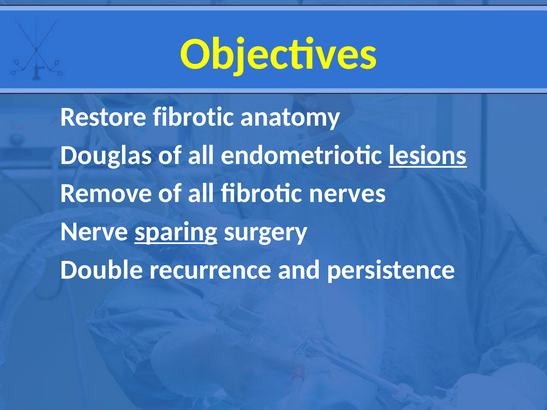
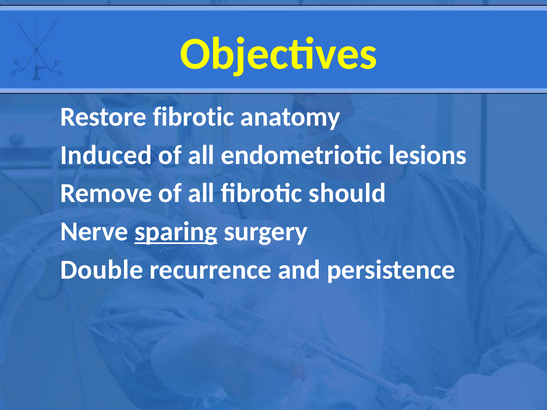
Douglas: Douglas -> Induced (106, 155)
lesions underline: present -> none (428, 155)
nerves: nerves -> should (347, 193)
